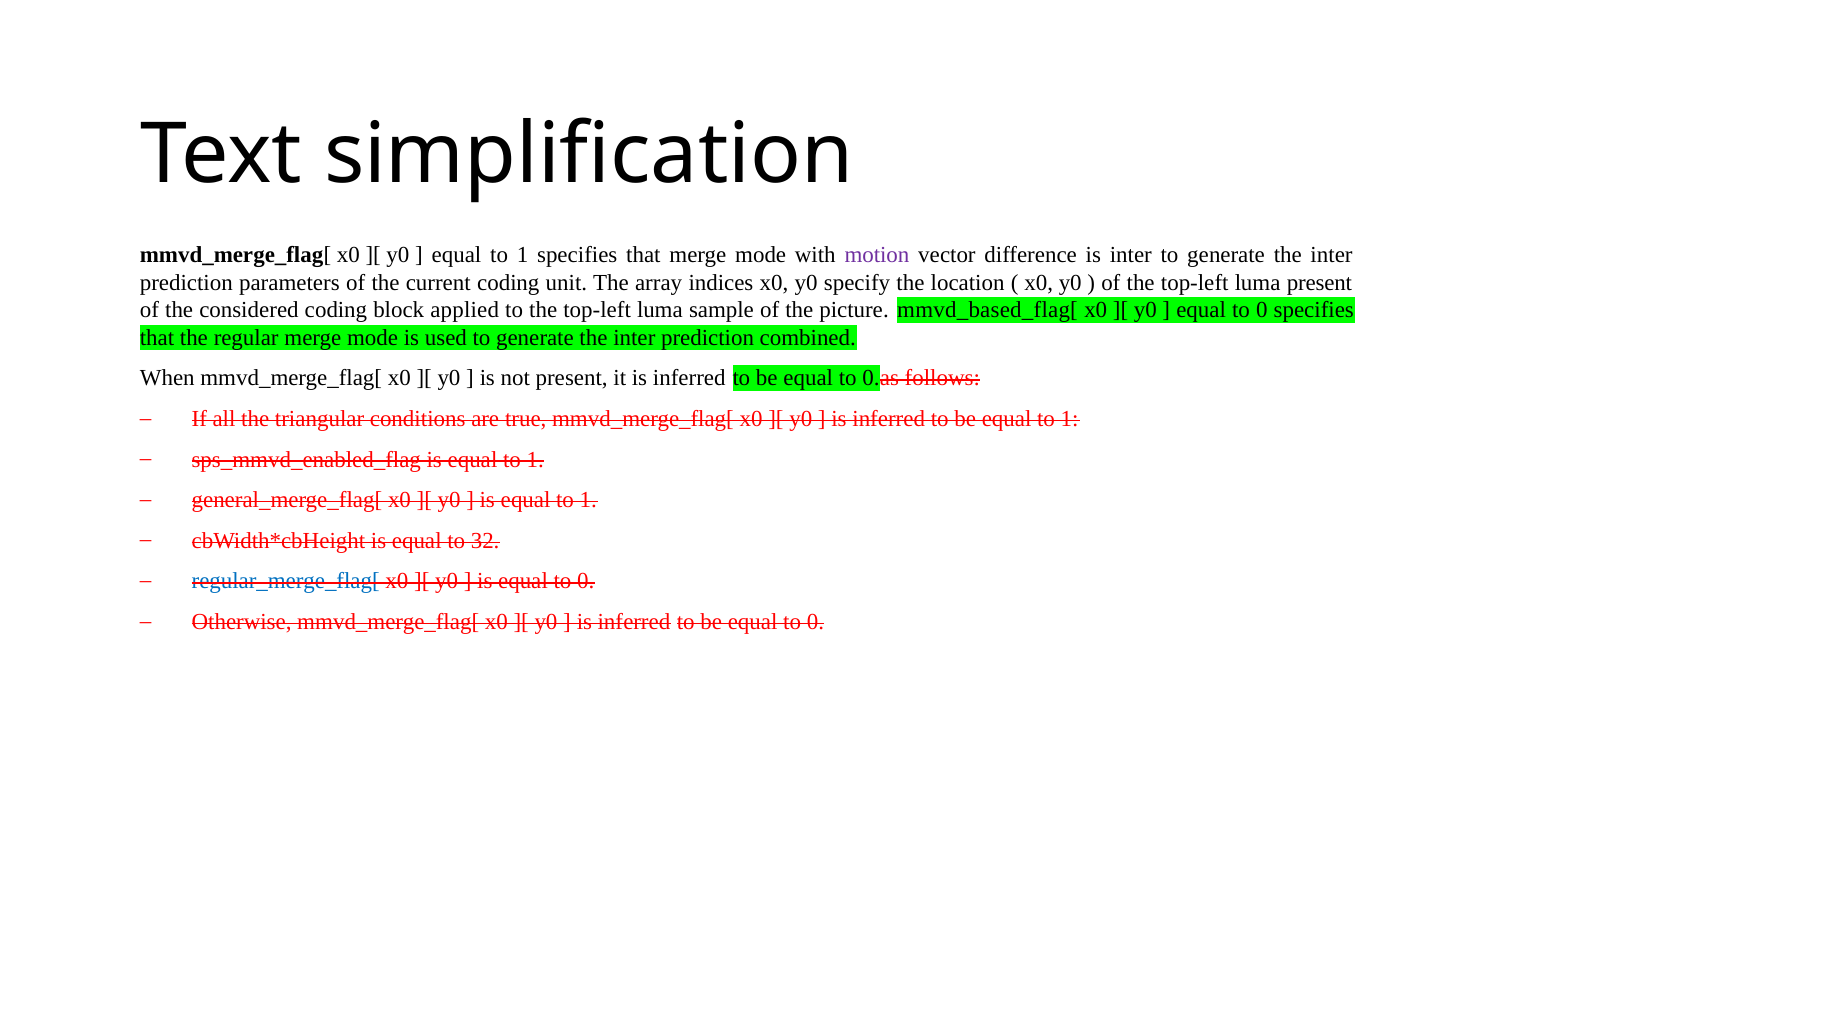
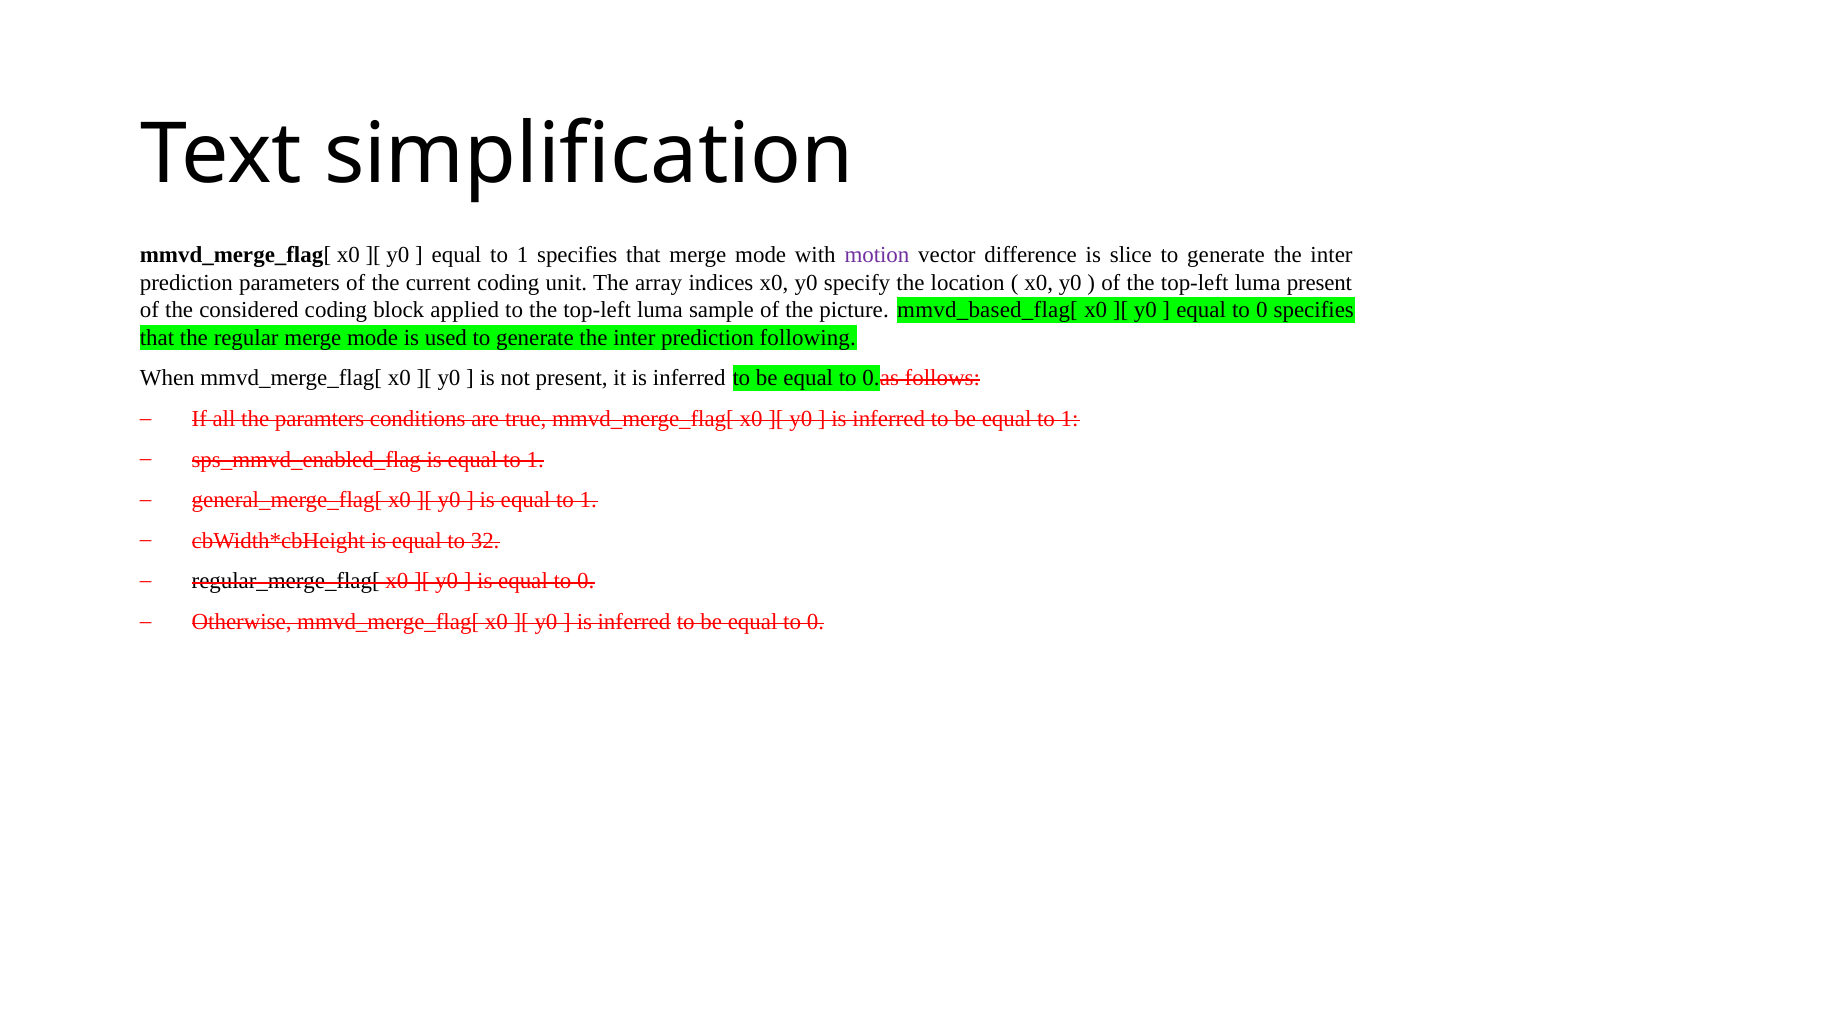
is inter: inter -> slice (1131, 255)
combined: combined -> following (808, 338)
triangular: triangular -> paramters (320, 419)
regular_merge_flag[ colour: blue -> black (286, 582)
